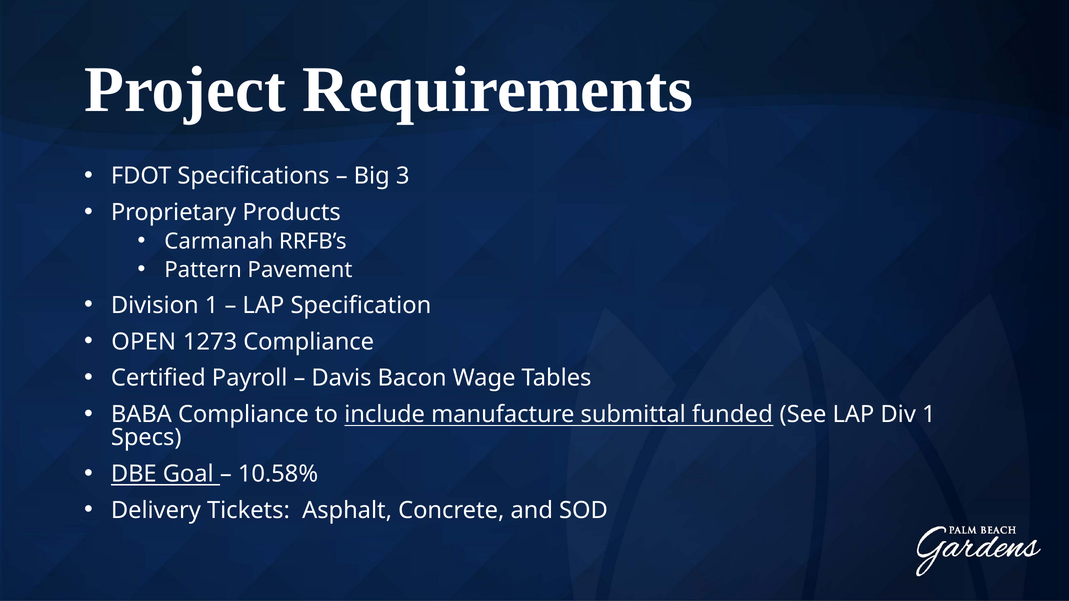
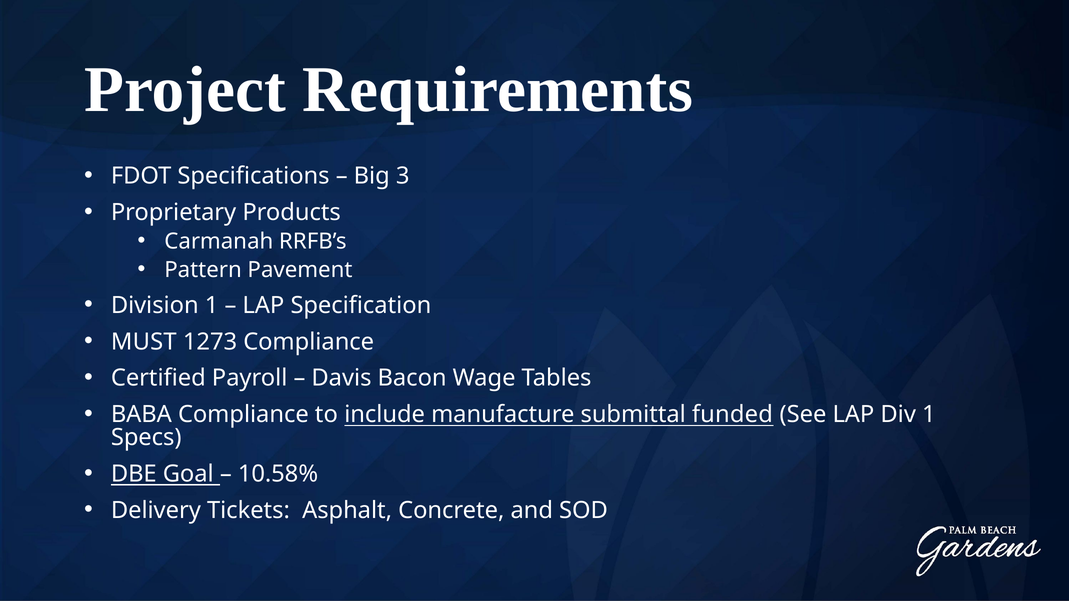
OPEN: OPEN -> MUST (144, 342)
